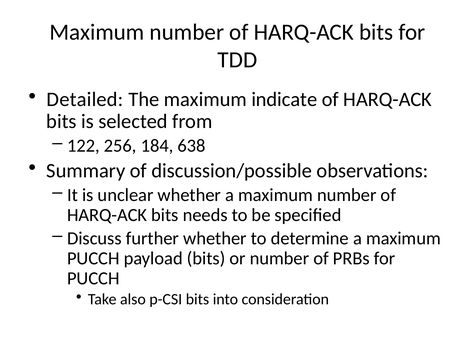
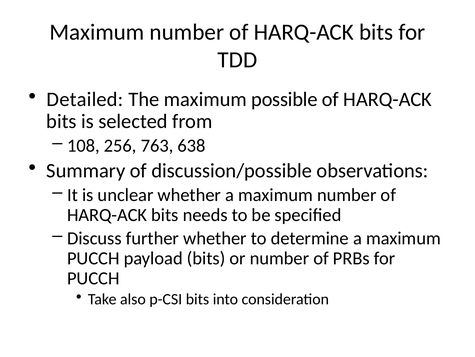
indicate: indicate -> possible (284, 99)
122: 122 -> 108 (83, 145)
184: 184 -> 763 (157, 145)
